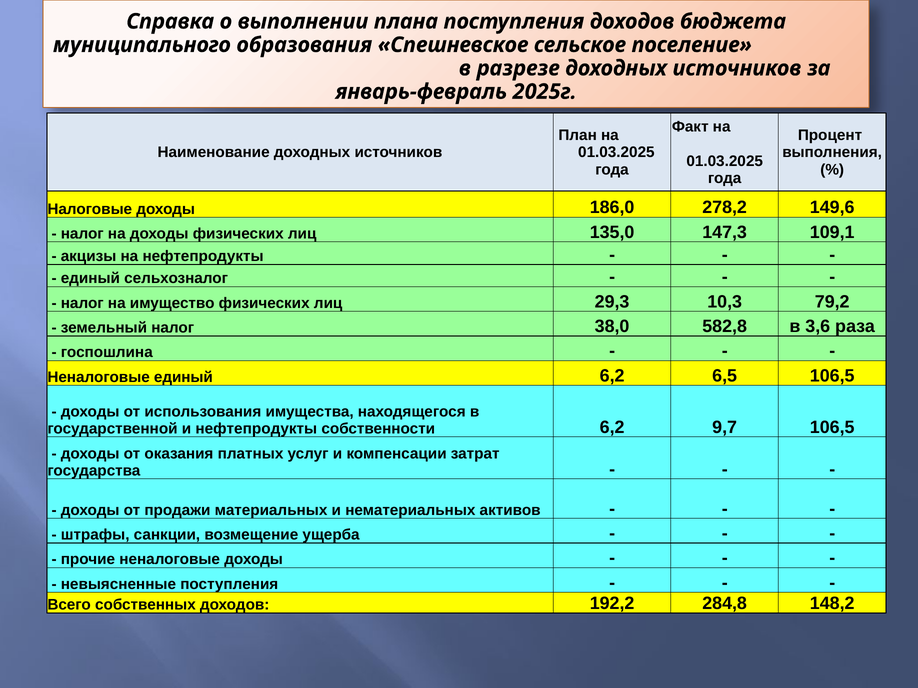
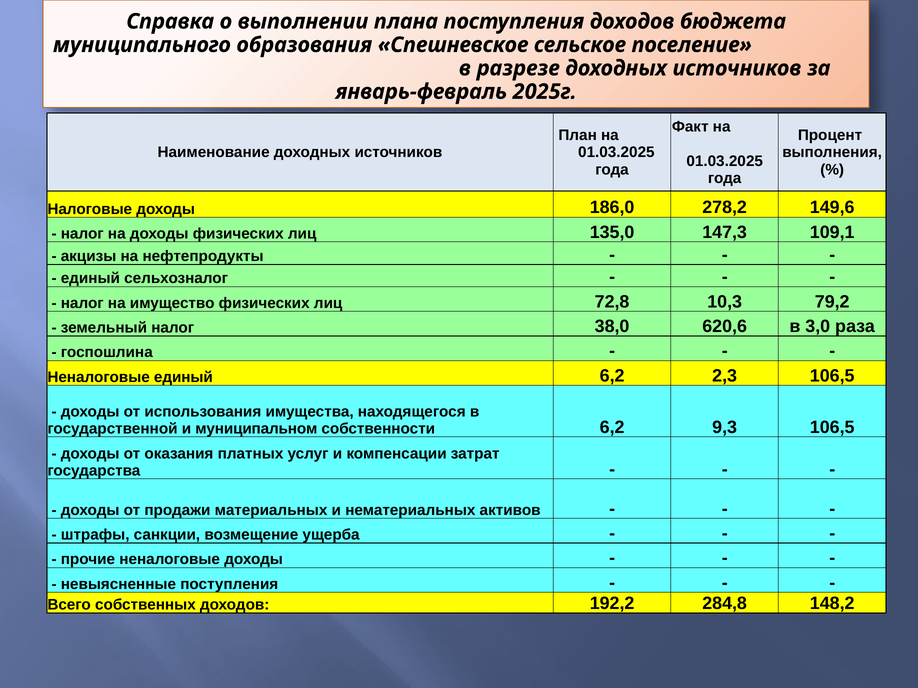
29,3: 29,3 -> 72,8 (612, 302)
582,8: 582,8 -> 620,6 (725, 327)
3,6: 3,6 -> 3,0 (818, 327)
6,5: 6,5 -> 2,3 (725, 376)
и нефтепродукты: нефтепродукты -> муниципальном (256, 429)
9,7: 9,7 -> 9,3 (725, 428)
